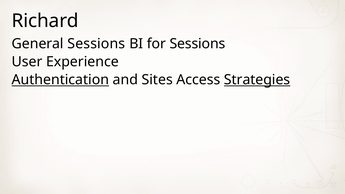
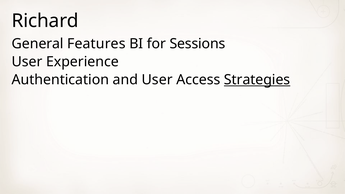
General Sessions: Sessions -> Features (96, 44)
Authentication underline: present -> none (60, 80)
and Sites: Sites -> User (157, 80)
